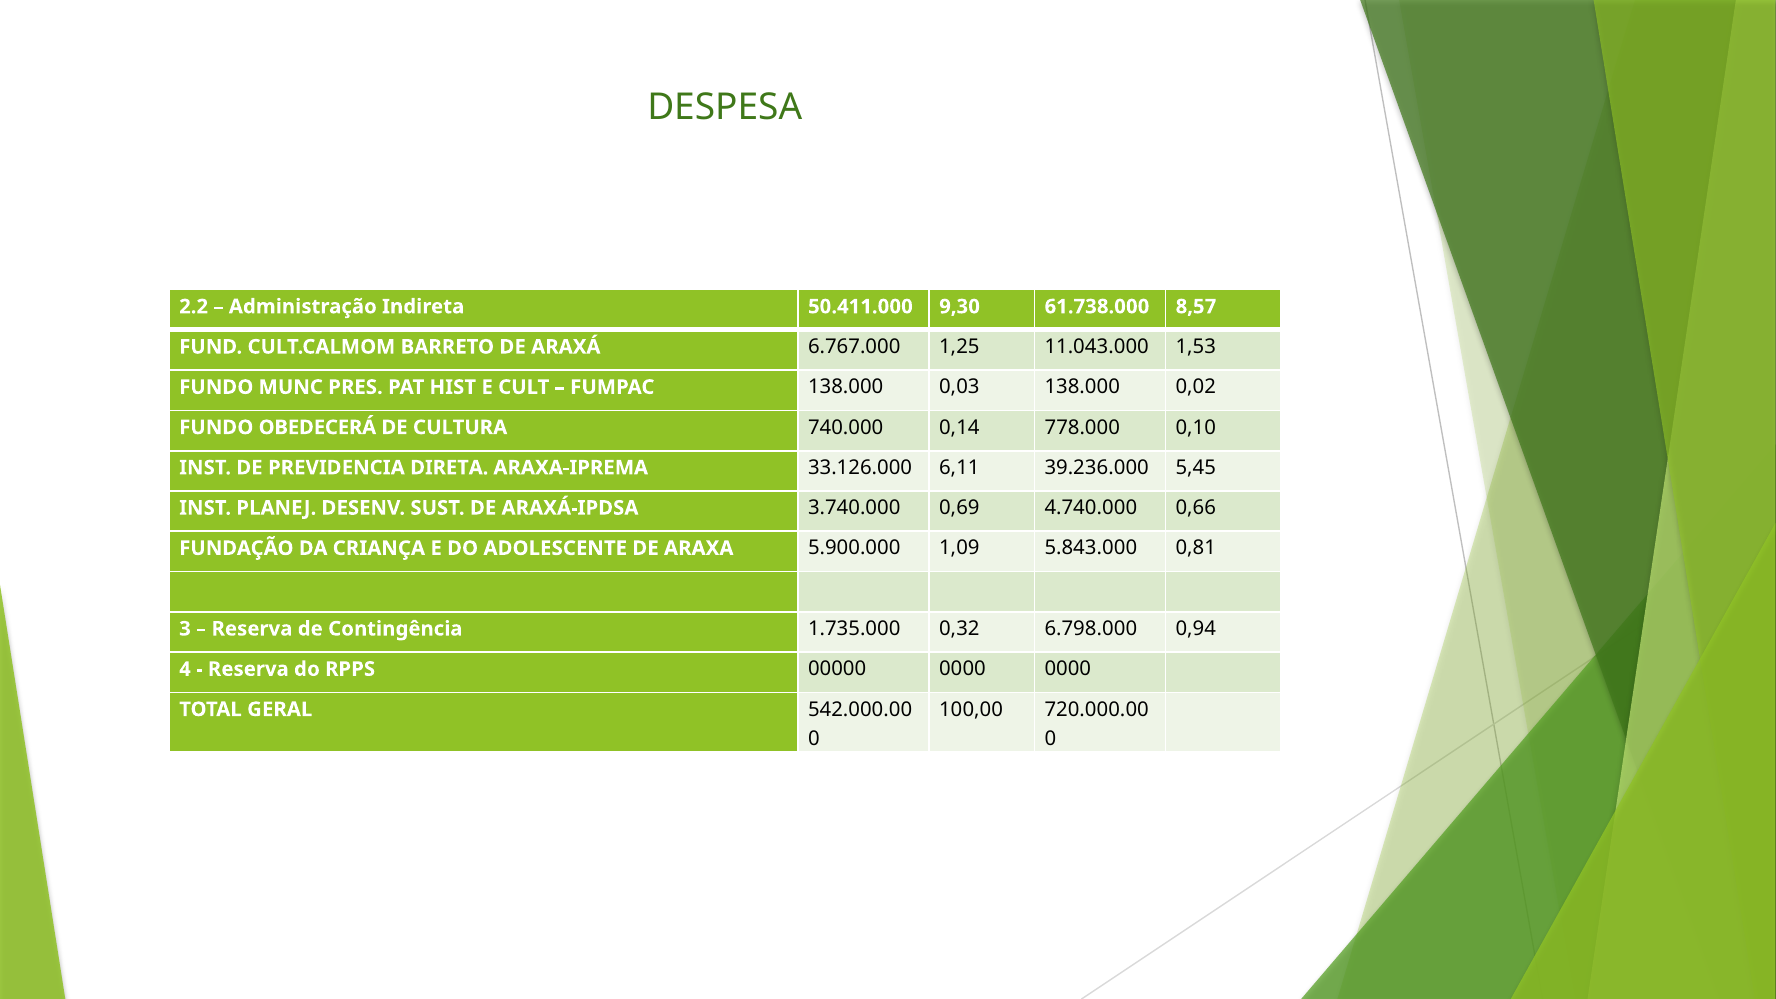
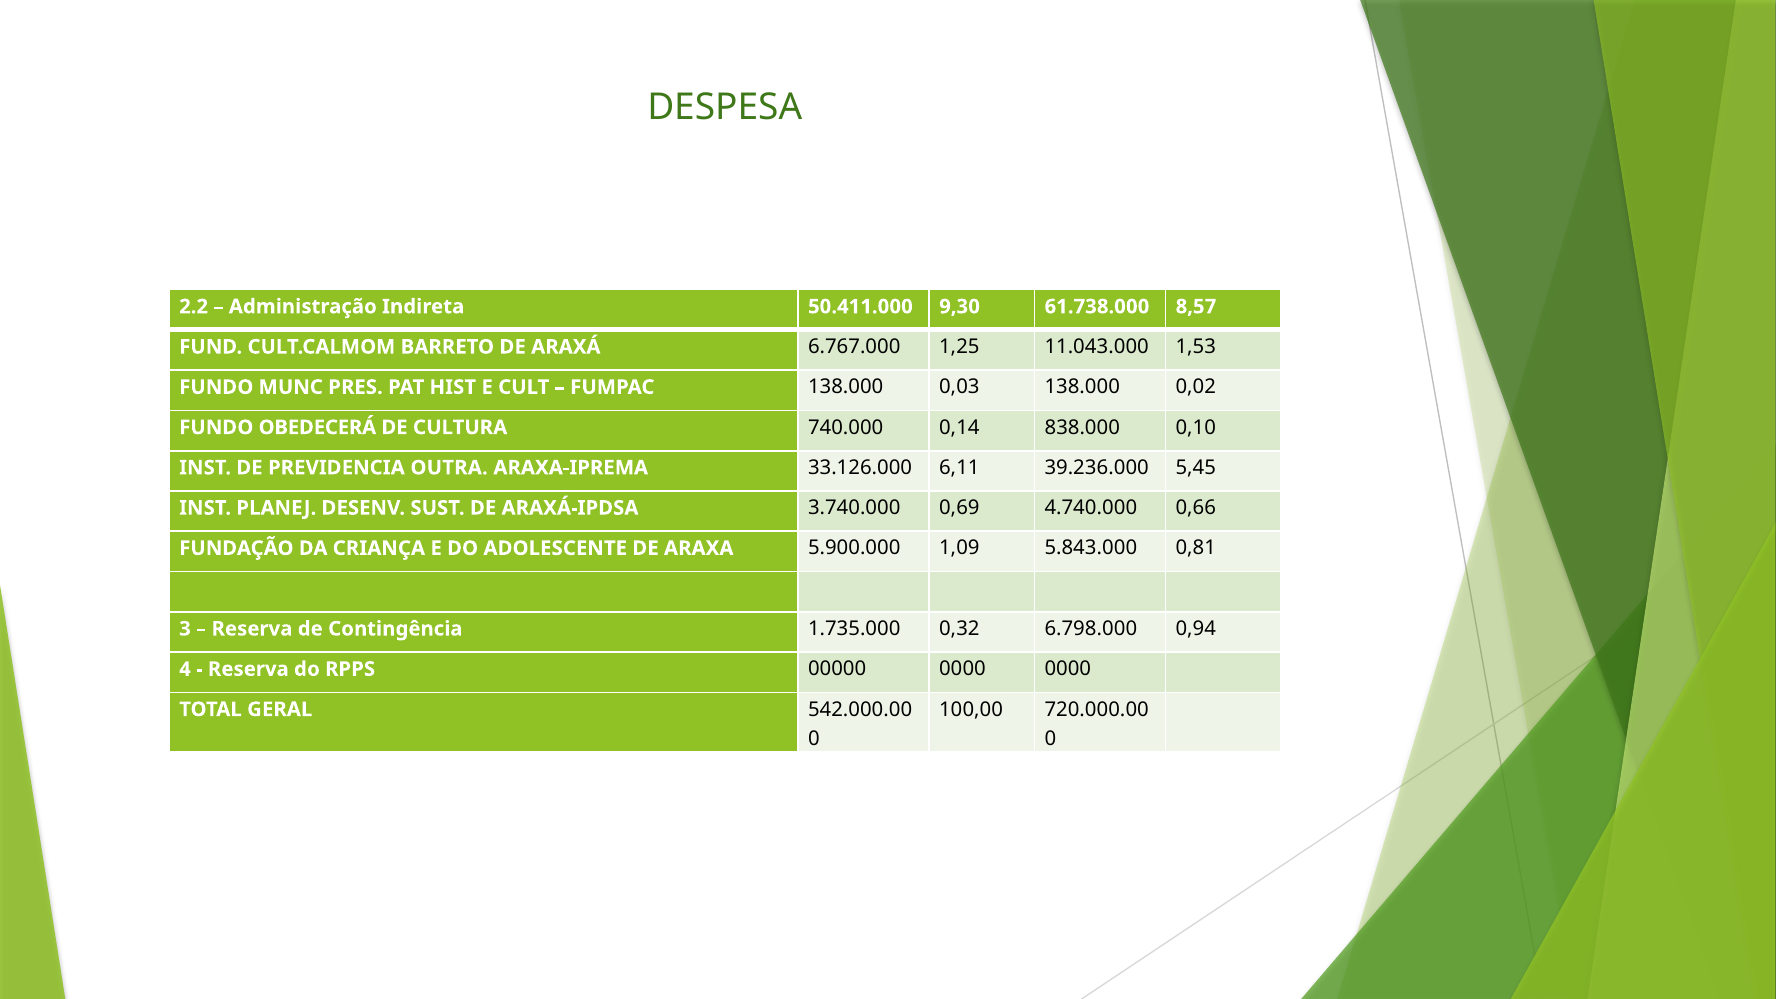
778.000: 778.000 -> 838.000 (1082, 427)
DIRETA: DIRETA -> OUTRA (449, 468)
